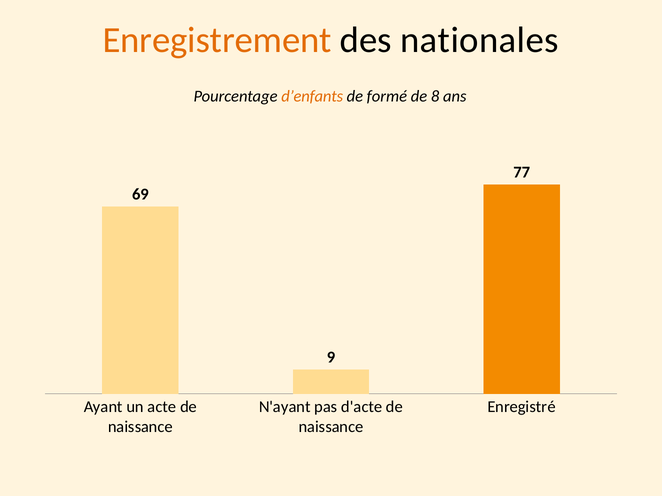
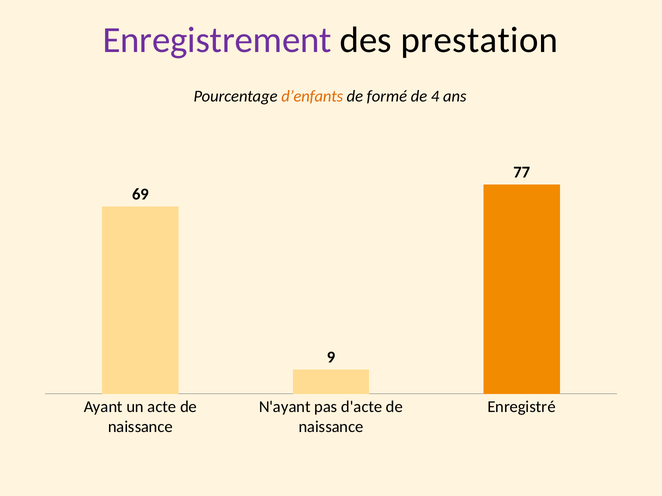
Enregistrement colour: orange -> purple (217, 40)
nationales: nationales -> prestation (479, 40)
8: 8 -> 4 (435, 97)
